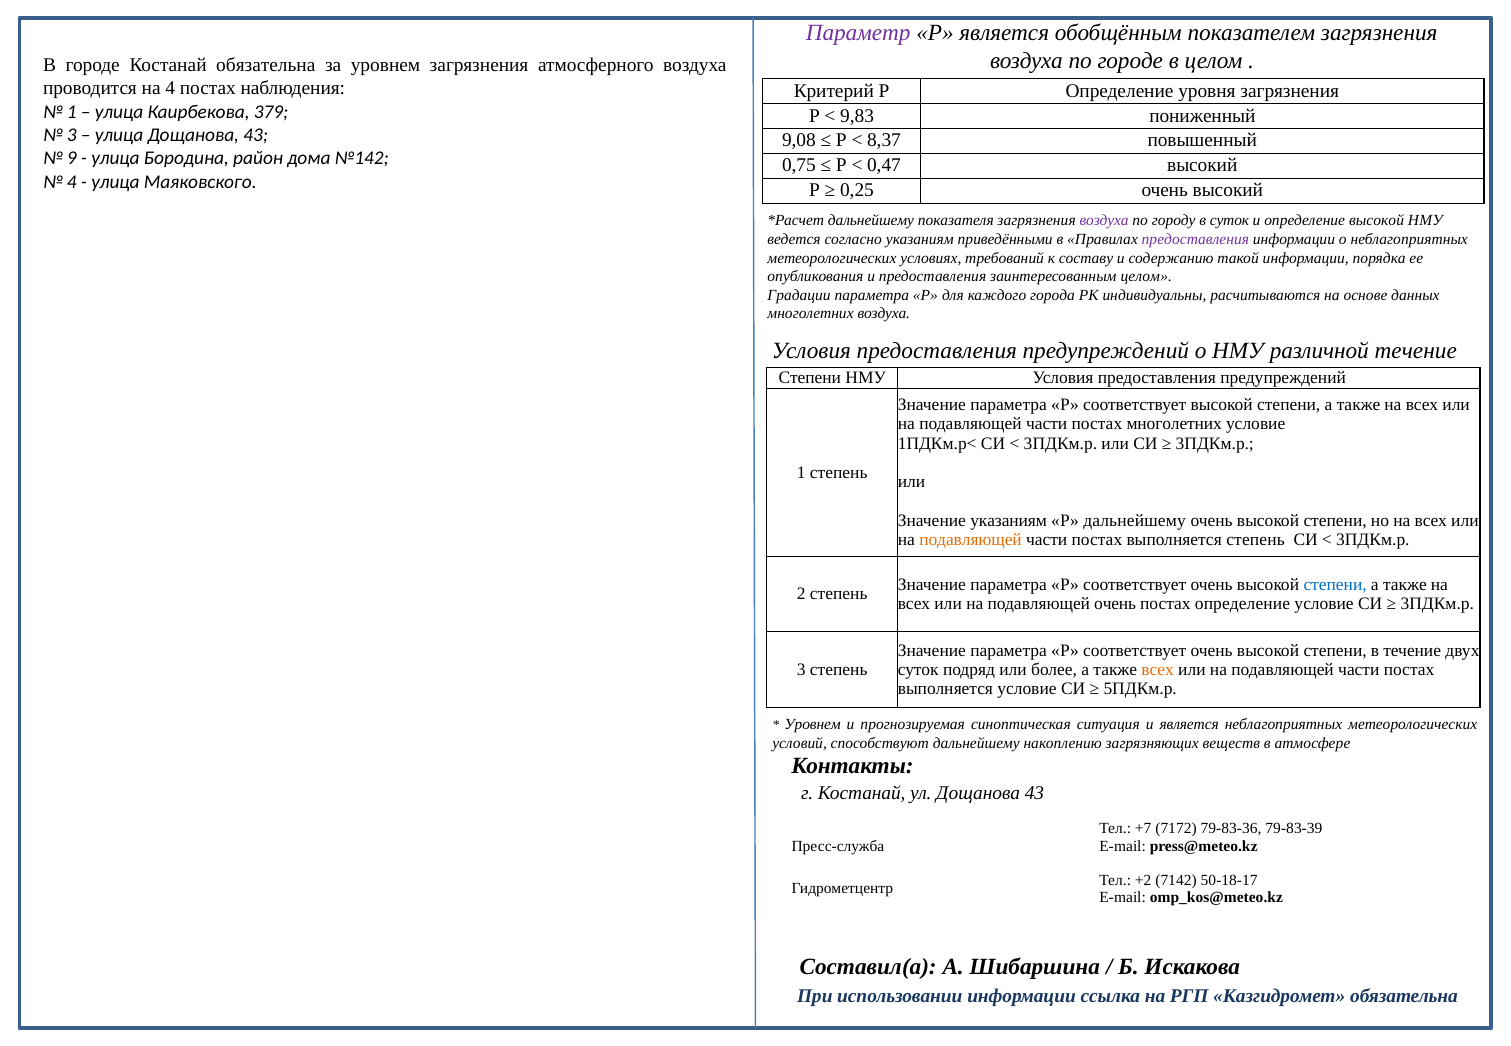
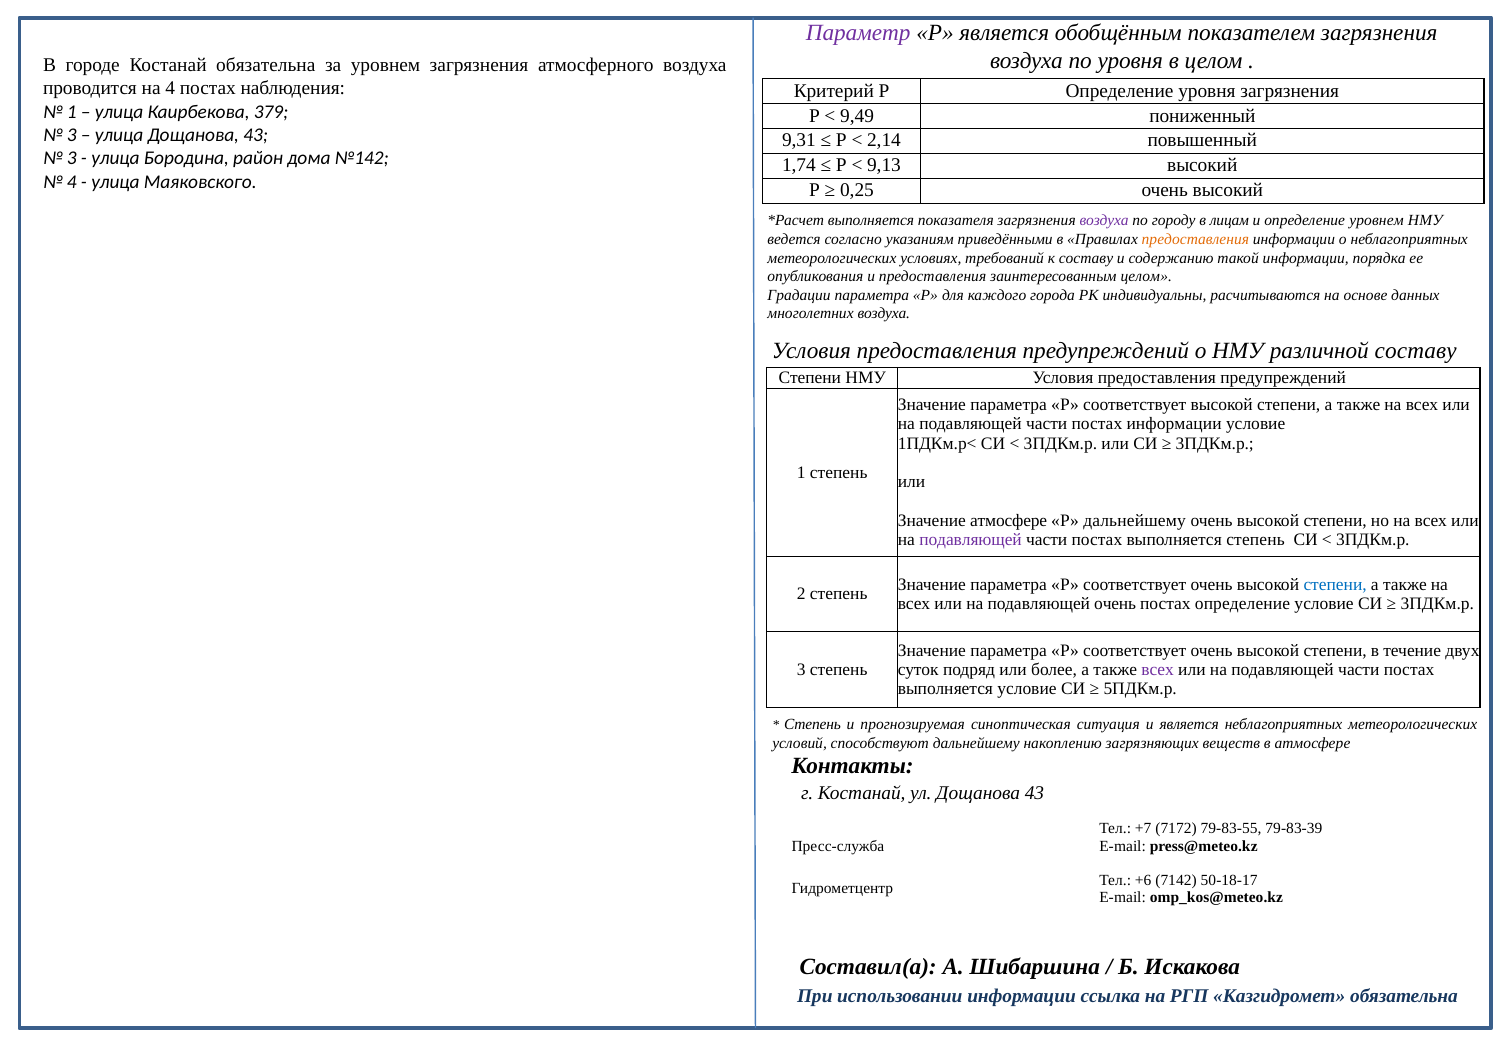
по городе: городе -> уровня (1130, 60)
9,83: 9,83 -> 9,49 (857, 116)
9,08: 9,08 -> 9,31 (799, 141)
8,37: 8,37 -> 2,14 (884, 141)
9: 9 -> 3 (72, 158)
0,75: 0,75 -> 1,74 (799, 166)
0,47: 0,47 -> 9,13 (884, 166)
дальнейшему: дальнейшему -> выполняется (871, 221)
в суток: суток -> лицам (1229, 221)
определение высокой: высокой -> уровнем (1376, 221)
предоставления colour: purple -> orange (1195, 239)
различной течение: течение -> составу (1416, 350)
постах многолетних: многолетних -> информации (1174, 424)
Значение указаниям: указаниям -> атмосфере (1009, 521)
подавляющей colour: orange -> purple (971, 540)
всех colour: orange -> purple (1158, 670)
Уровнем: Уровнем -> Степень (813, 725)
79-83-36: 79-83-36 -> 79-83-55 (1231, 829)
+2: +2 -> +6 (1143, 880)
